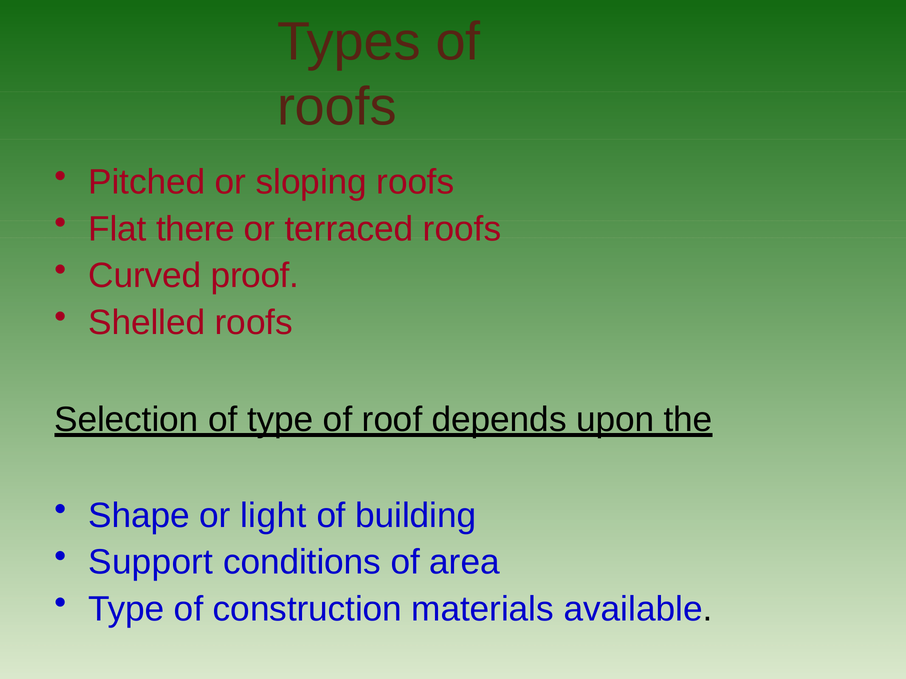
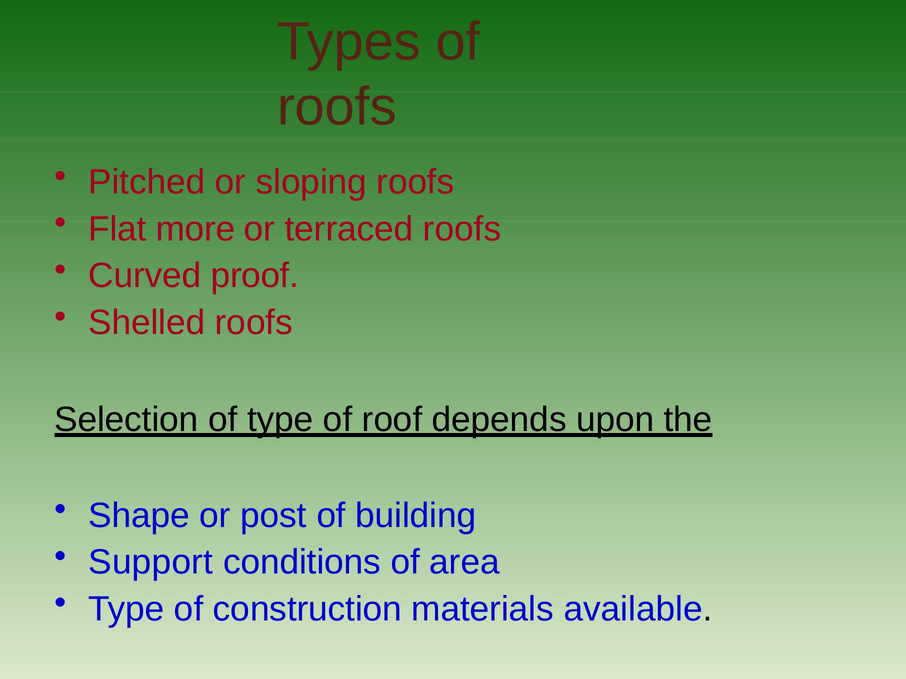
there: there -> more (196, 229)
light: light -> post (274, 516)
